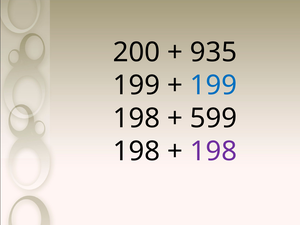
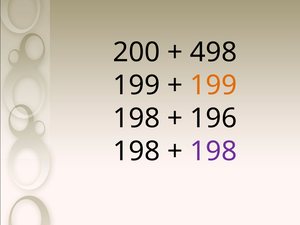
935: 935 -> 498 (214, 52)
199 colour: blue -> orange (214, 85)
599: 599 -> 196 (214, 118)
